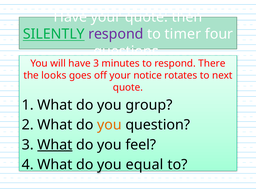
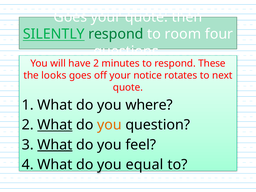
Have: Have -> Goes (70, 17)
respond colour: purple -> green (116, 34)
timer: timer -> room (183, 34)
have 3: 3 -> 2 (96, 63)
There: There -> These (212, 63)
group: group -> where (149, 105)
What underline: none -> present (55, 125)
